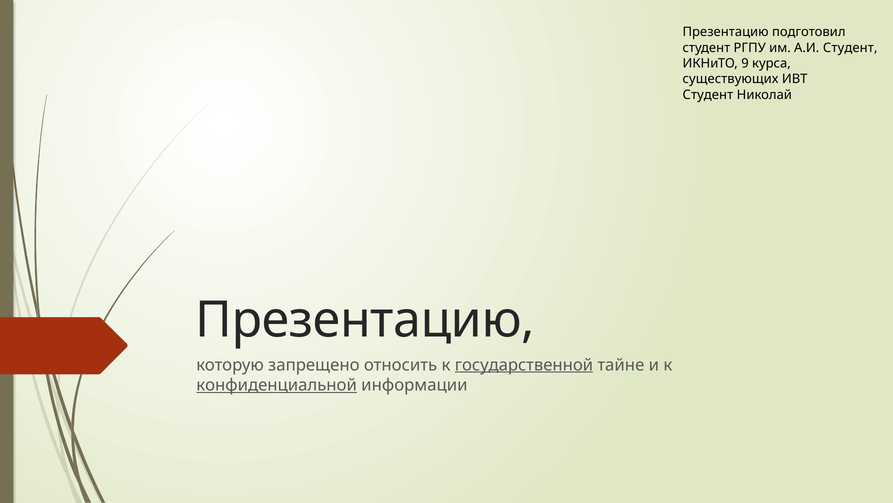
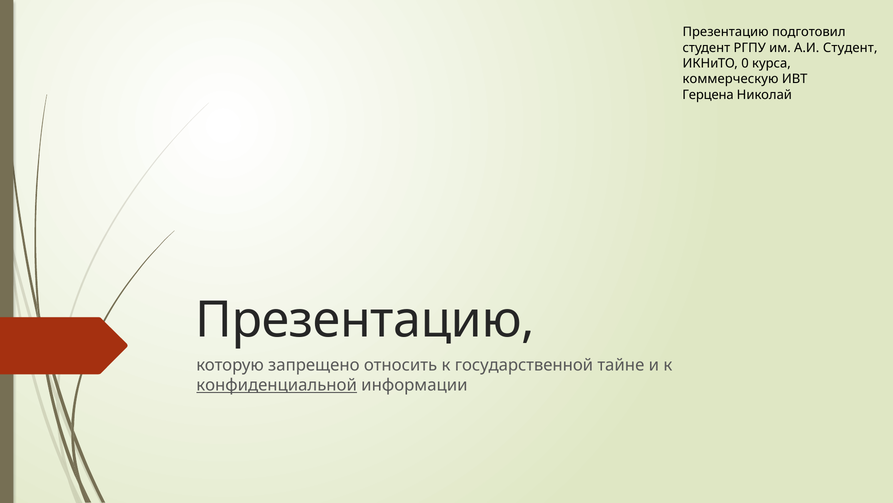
9: 9 -> 0 (745, 63)
существующих: существующих -> коммерческую (731, 79)
Студент: Студент -> Герцена (708, 95)
государственной underline: present -> none (524, 364)
